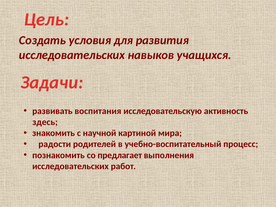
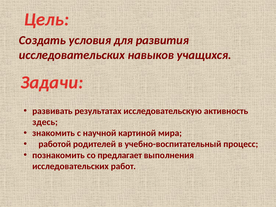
воспитания: воспитания -> результатах (98, 111)
радости: радости -> работой (55, 144)
